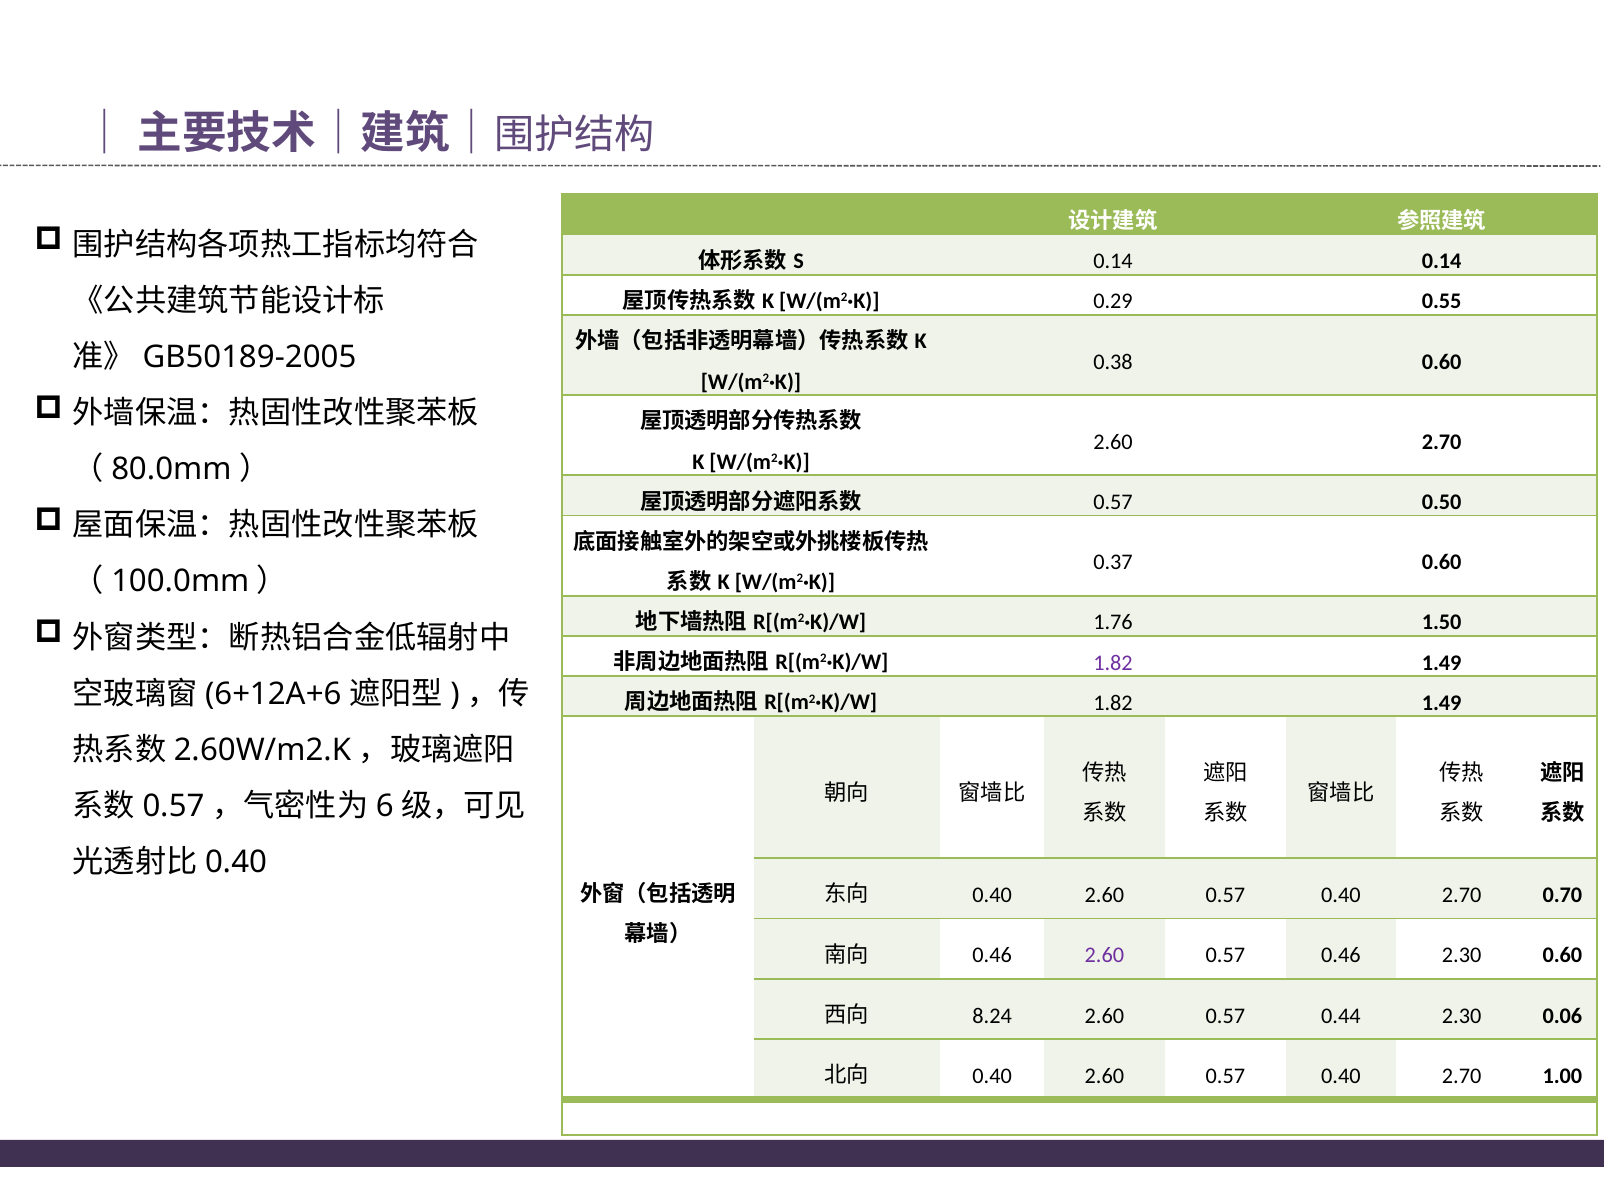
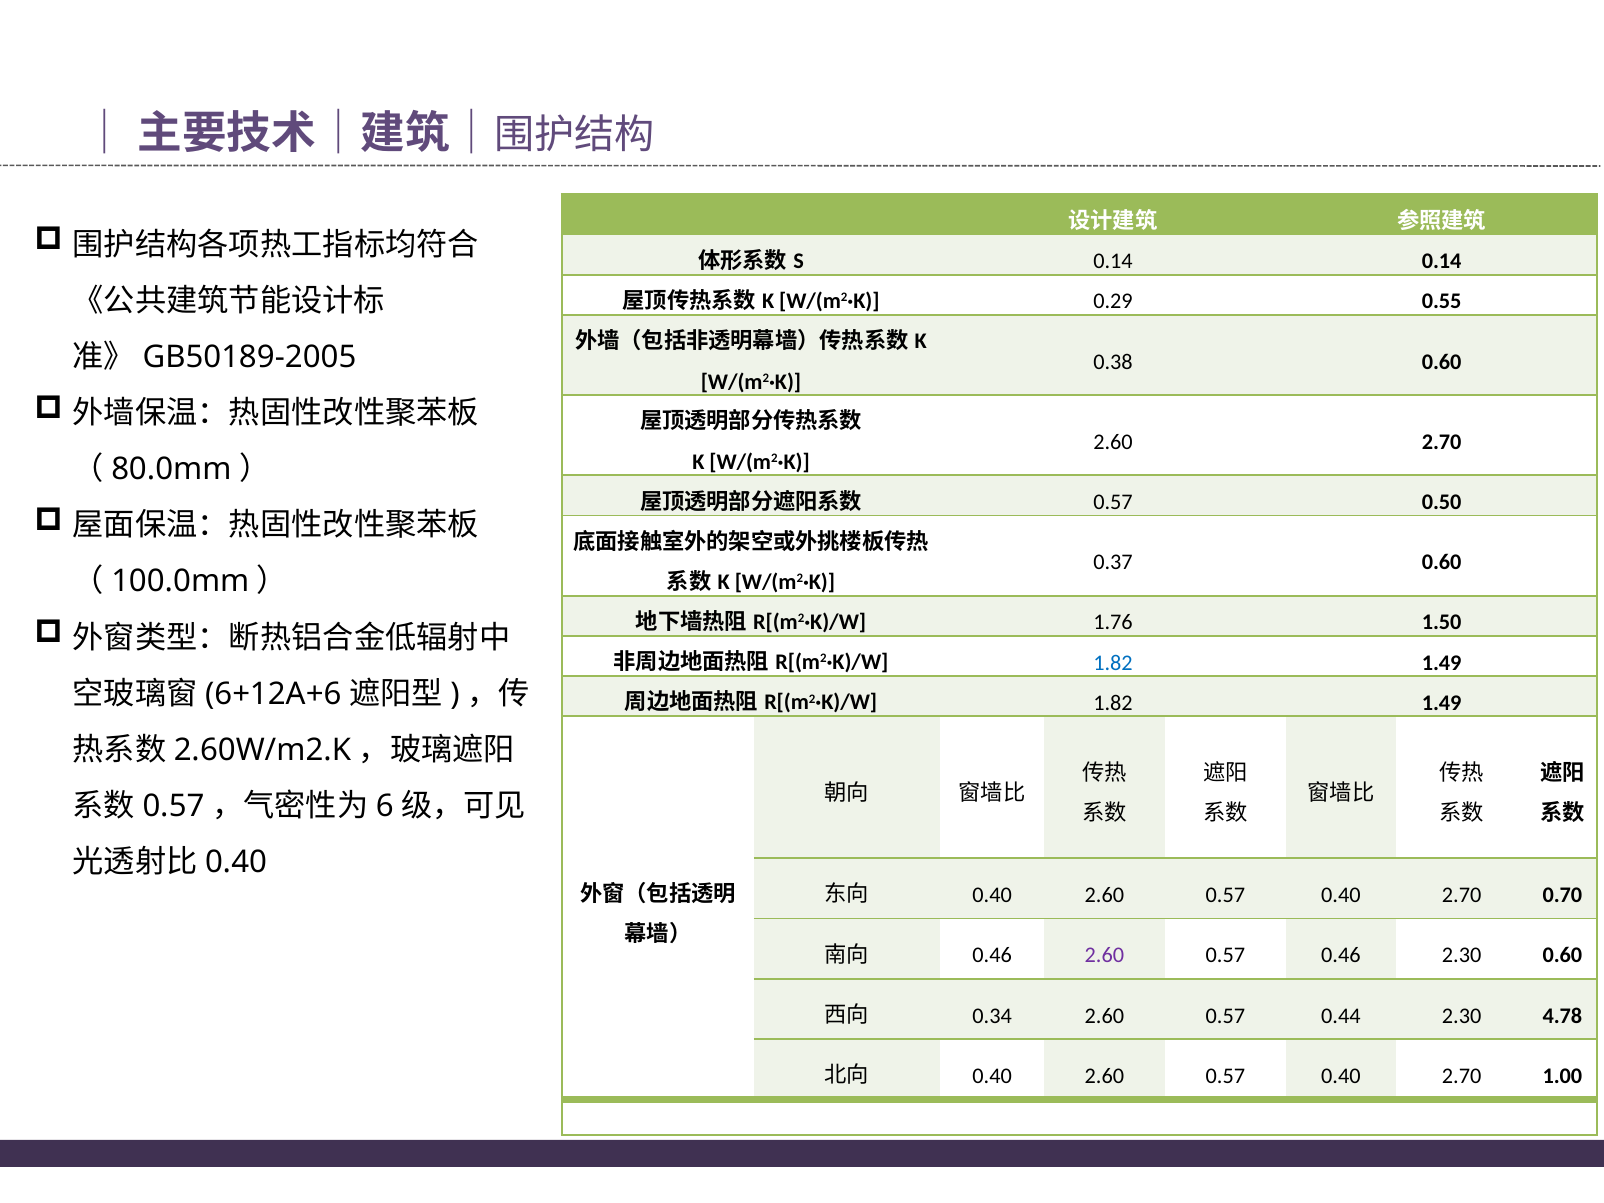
1.82 colour: purple -> blue (1113, 663)
8.24: 8.24 -> 0.34 (992, 1016)
0.06: 0.06 -> 4.78 (1562, 1016)
